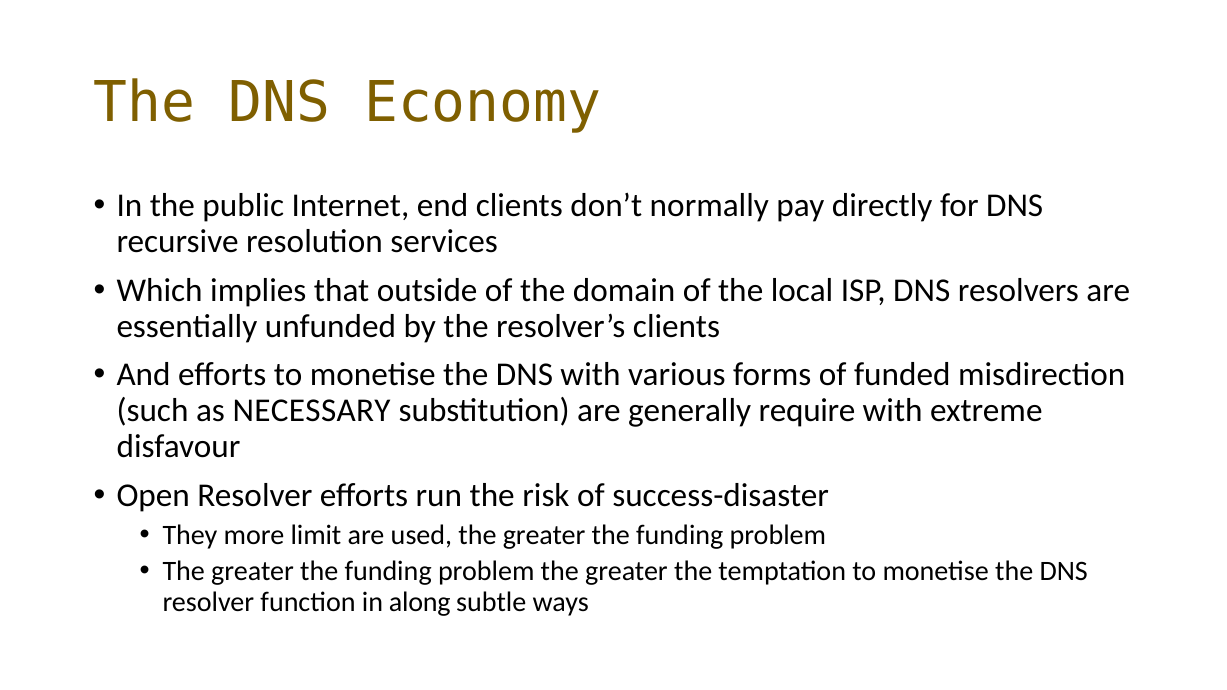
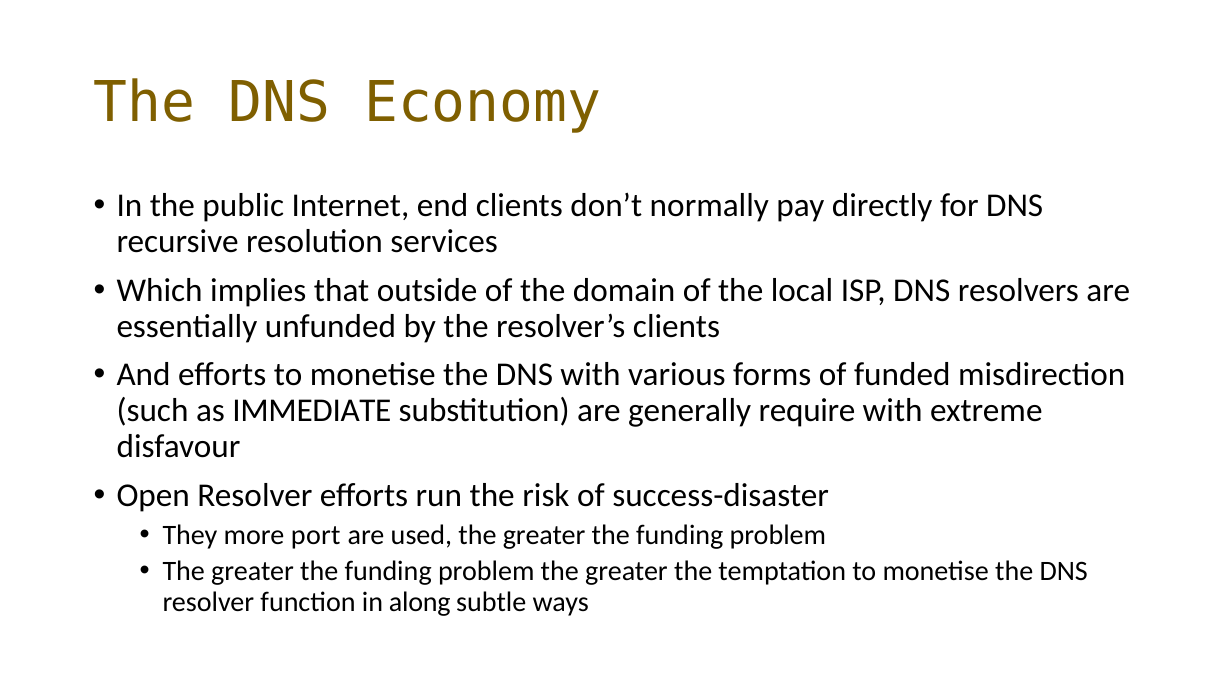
NECESSARY: NECESSARY -> IMMEDIATE (312, 411)
limit: limit -> port (316, 535)
